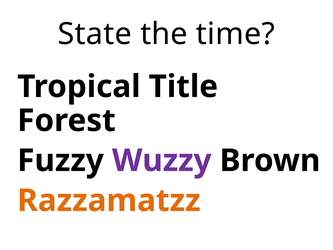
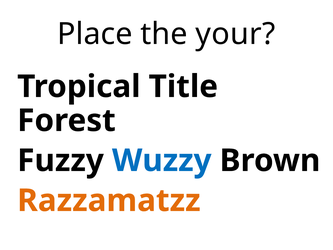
State: State -> Place (95, 34)
time: time -> your (235, 34)
Wuzzy colour: purple -> blue (162, 160)
